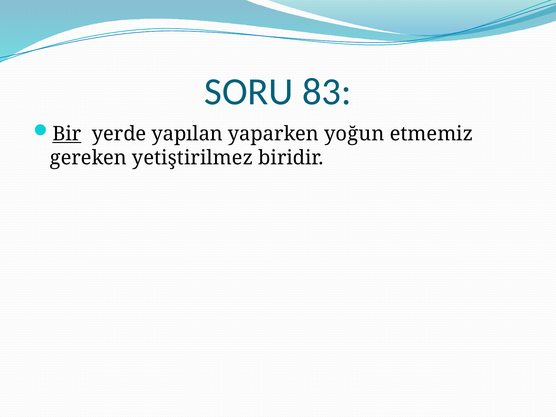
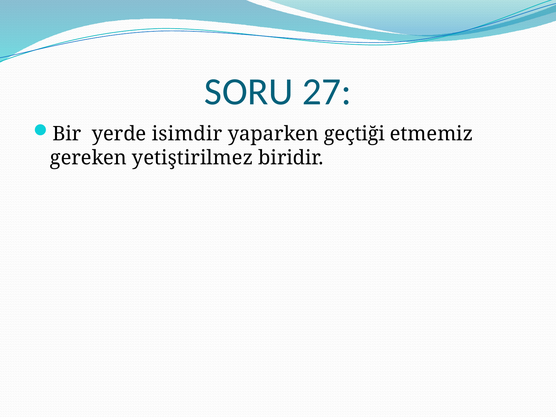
83: 83 -> 27 (327, 92)
Bir underline: present -> none (67, 134)
yapılan: yapılan -> isimdir (187, 134)
yoğun: yoğun -> geçtiği (354, 134)
